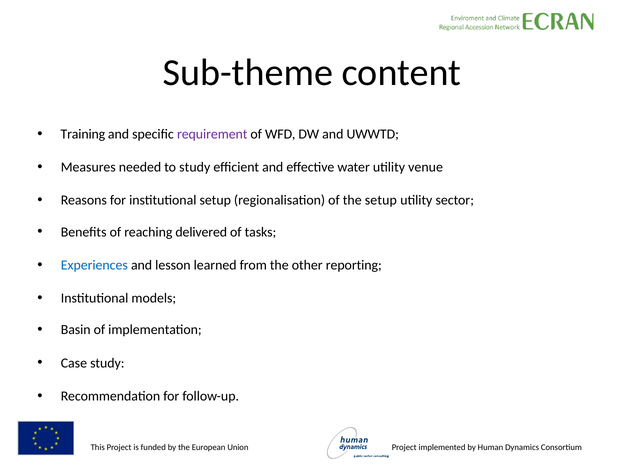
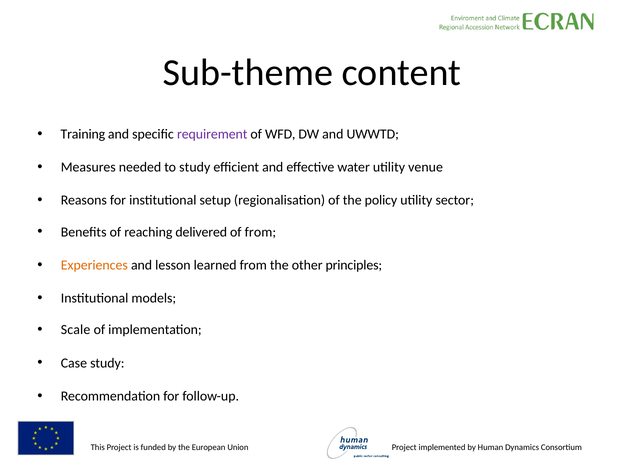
the setup: setup -> policy (381, 200)
of tasks: tasks -> from (260, 232)
Experiences colour: blue -> orange (94, 265)
reporting: reporting -> principles (354, 265)
Basin: Basin -> Scale (76, 330)
